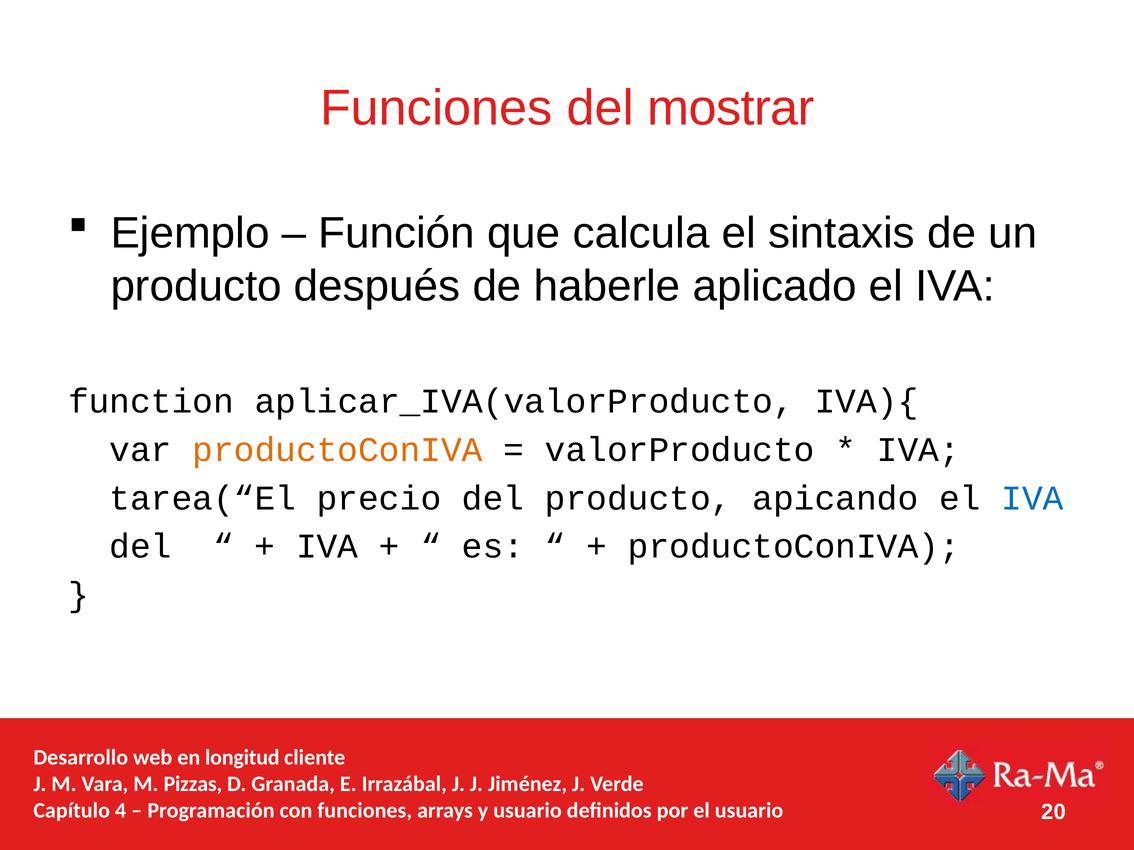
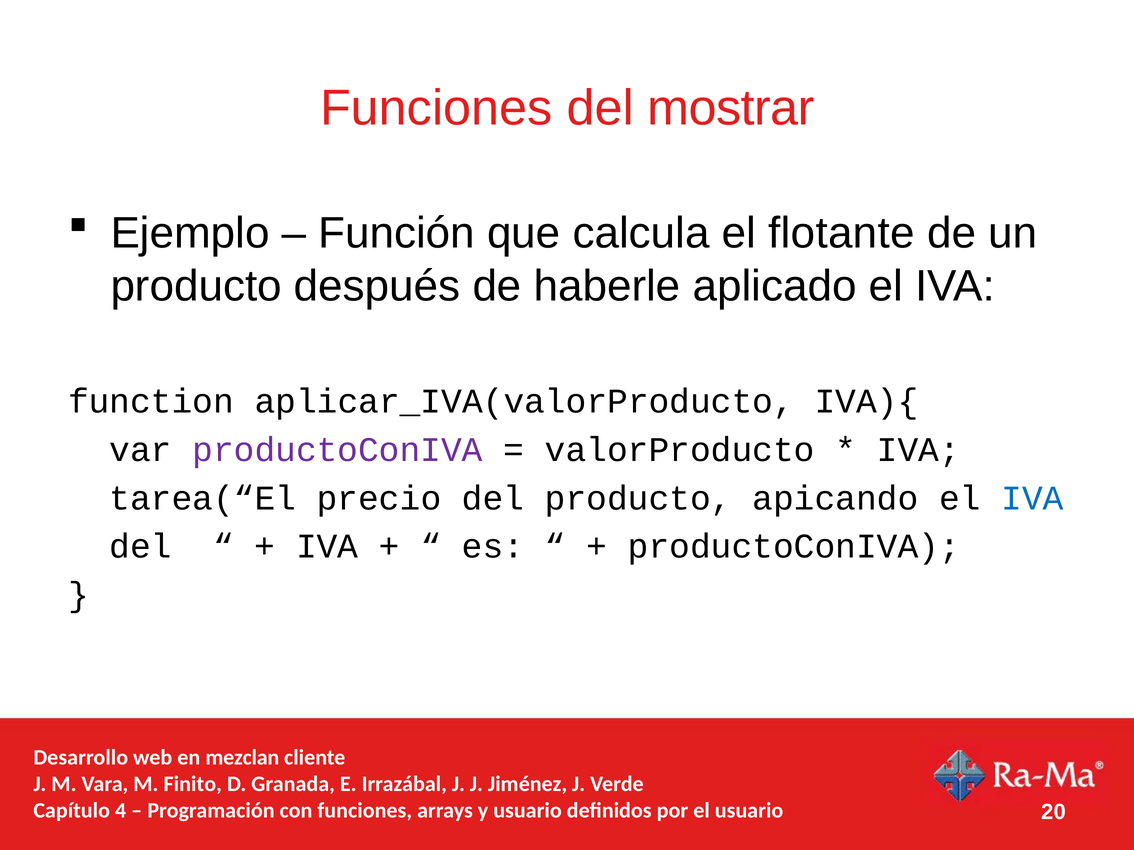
sintaxis: sintaxis -> flotante (841, 234)
productoConIVA colour: orange -> purple (338, 450)
longitud: longitud -> mezclan (242, 758)
Pizzas: Pizzas -> Finito (193, 785)
